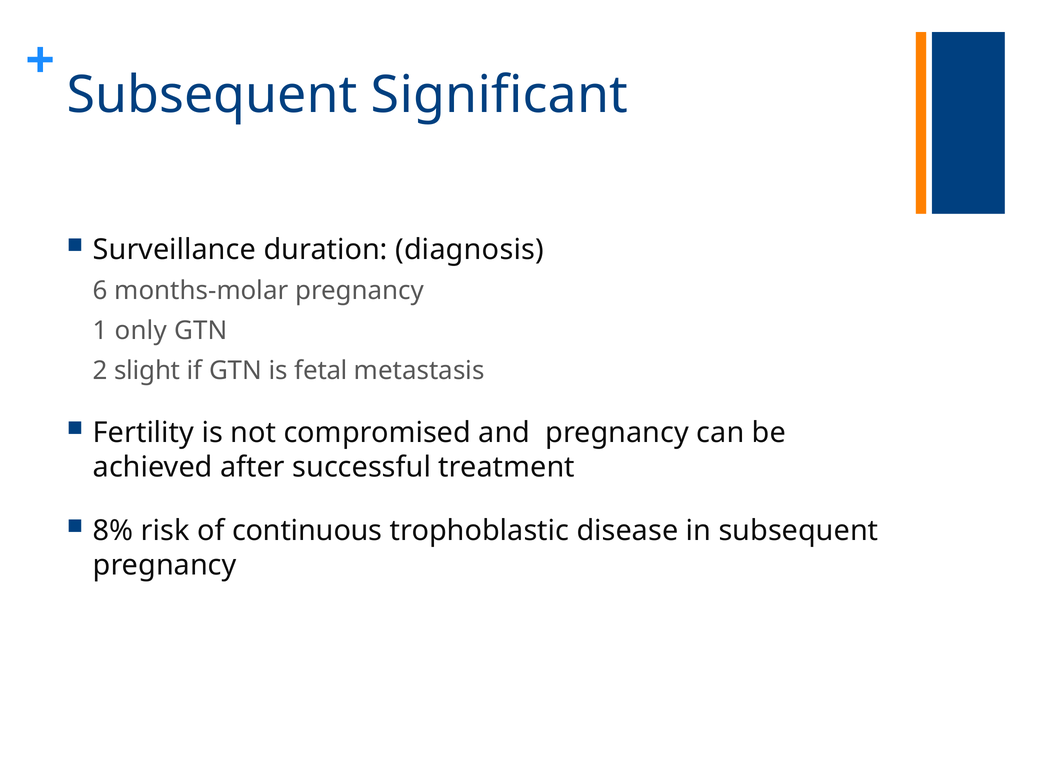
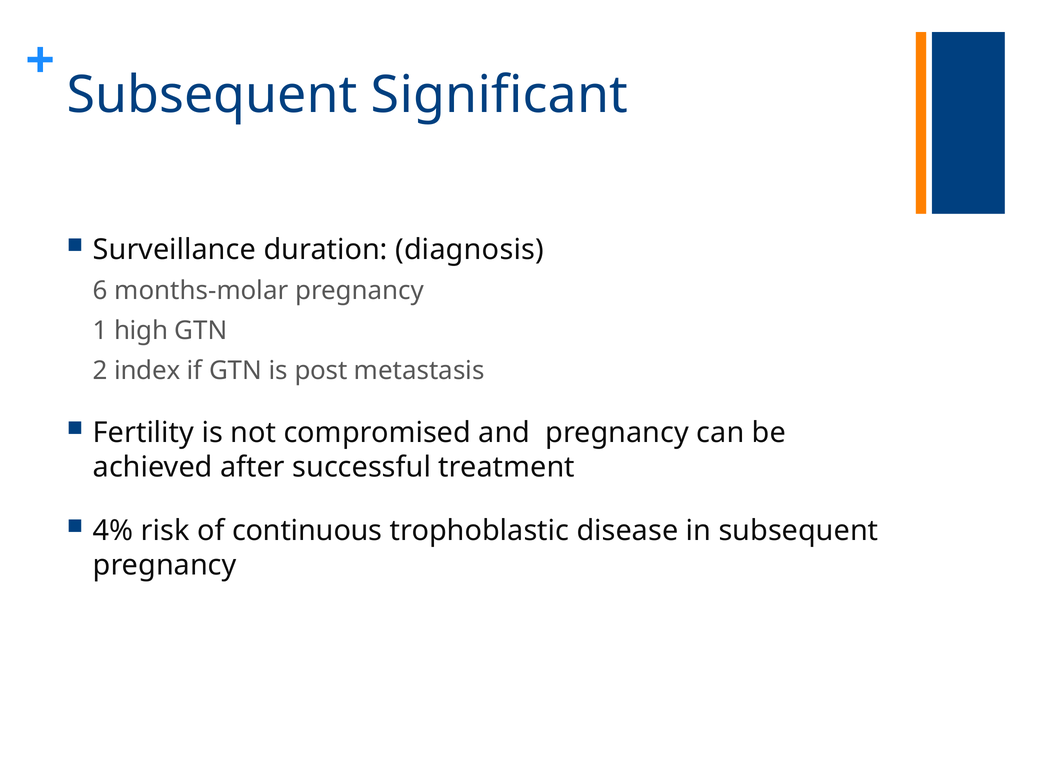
only: only -> high (141, 331)
slight: slight -> index (147, 370)
fetal: fetal -> post (321, 370)
8%: 8% -> 4% (113, 530)
